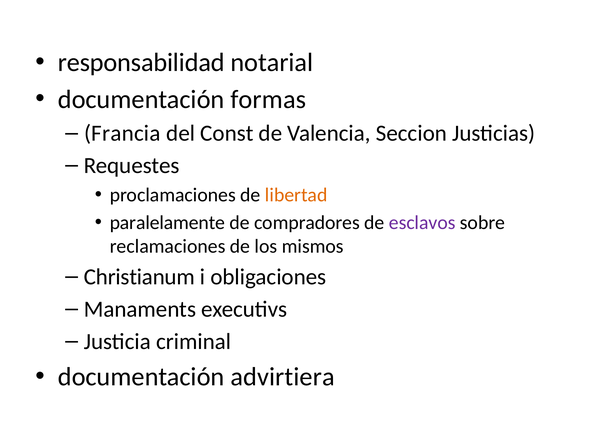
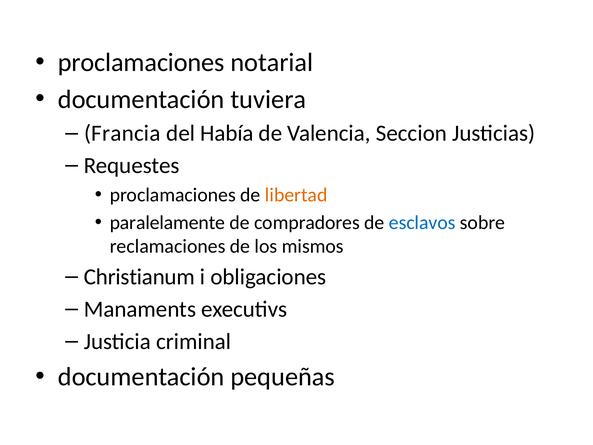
responsabilidad: responsabilidad -> proclamaciones (141, 62)
formas: formas -> tuviera (268, 99)
Const: Const -> Había (227, 133)
esclavos colour: purple -> blue (422, 223)
advirtiera: advirtiera -> pequeñas (283, 376)
